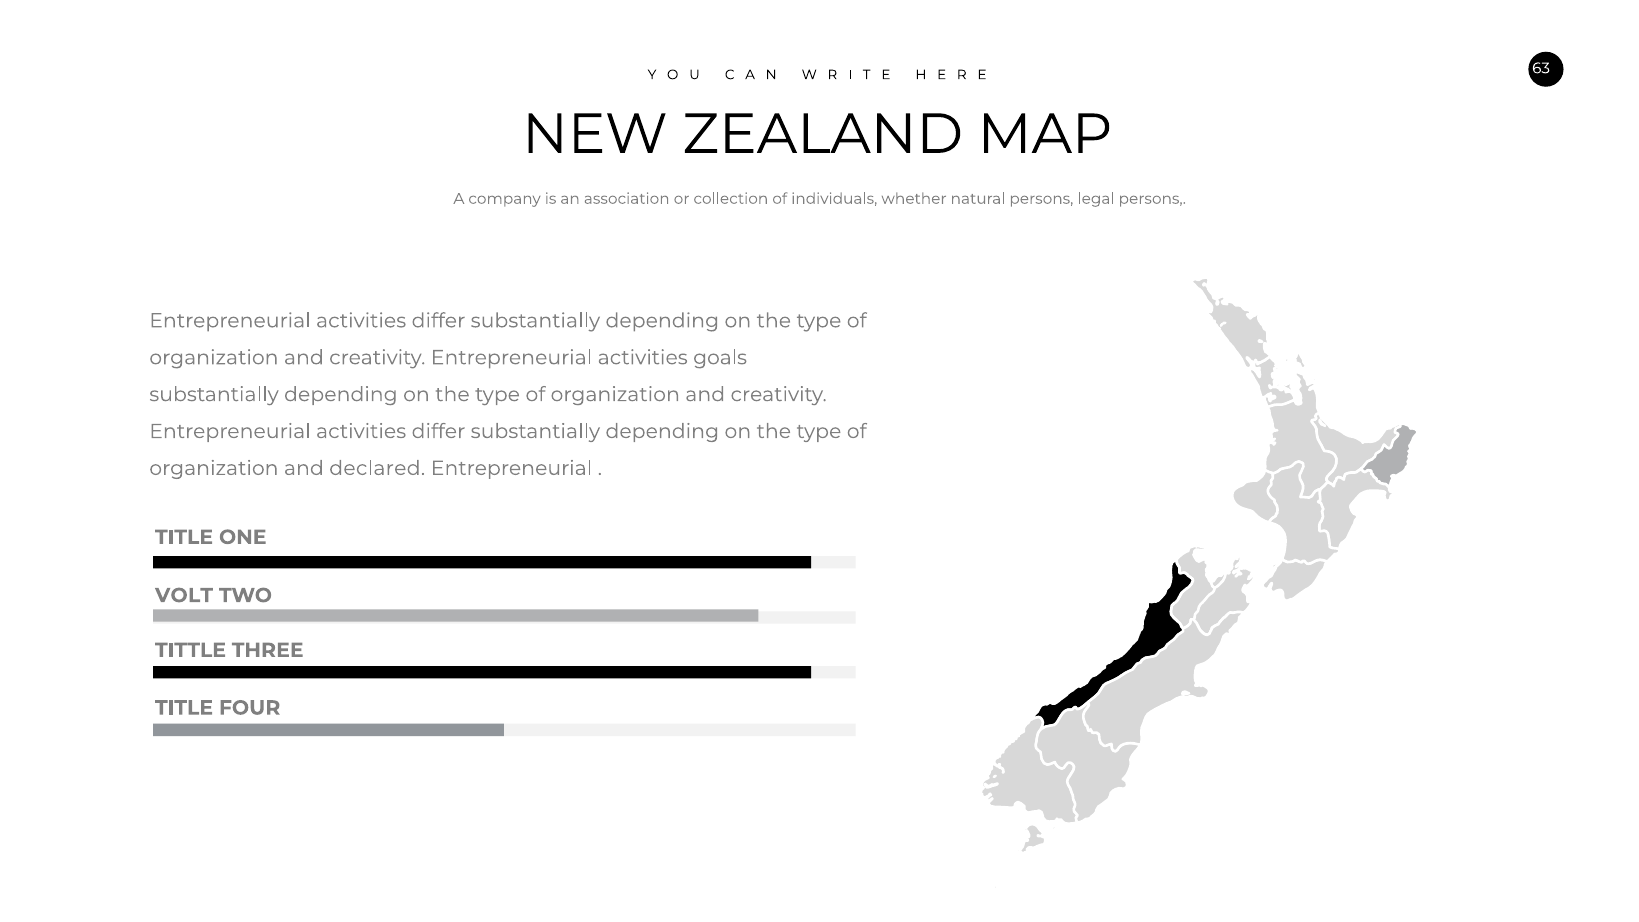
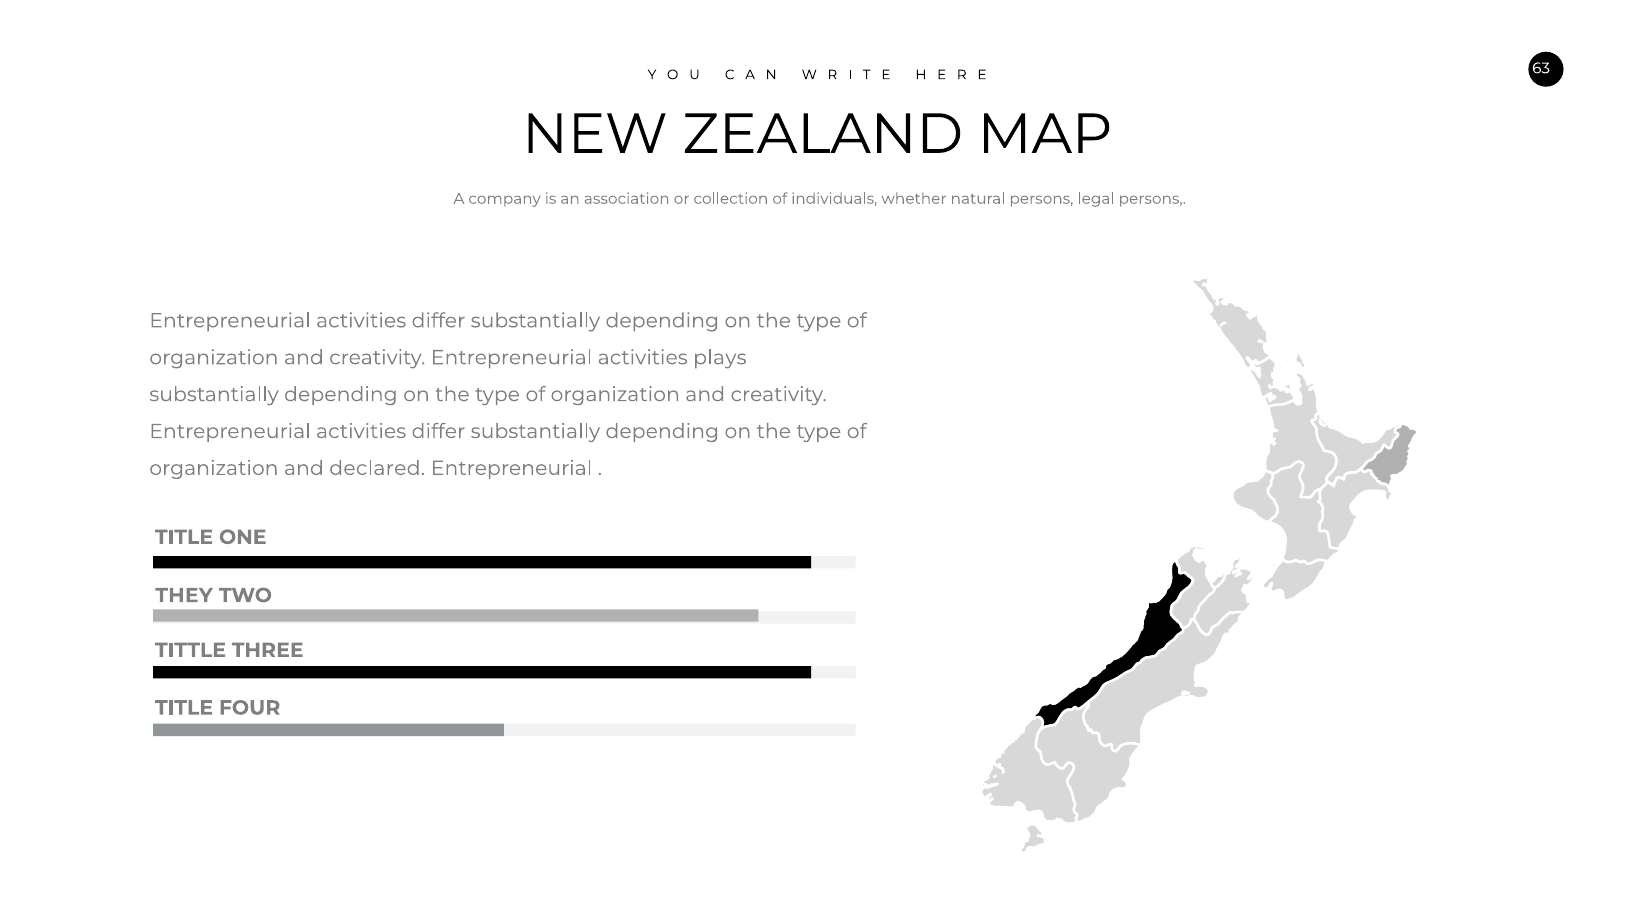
goals: goals -> plays (720, 358)
VOLT: VOLT -> THEY (184, 596)
